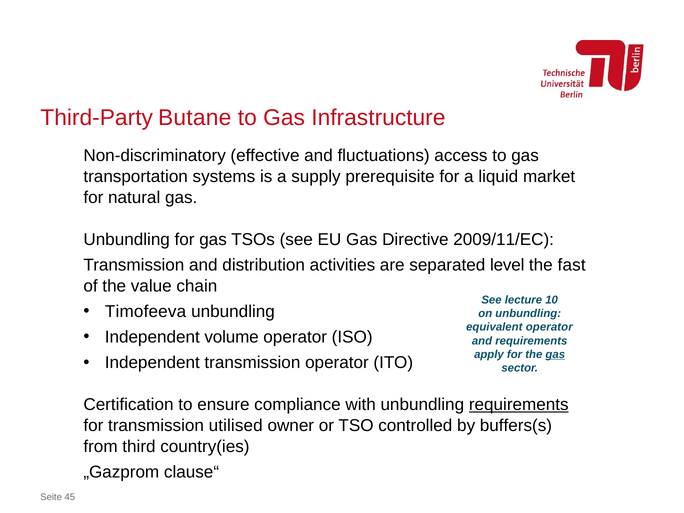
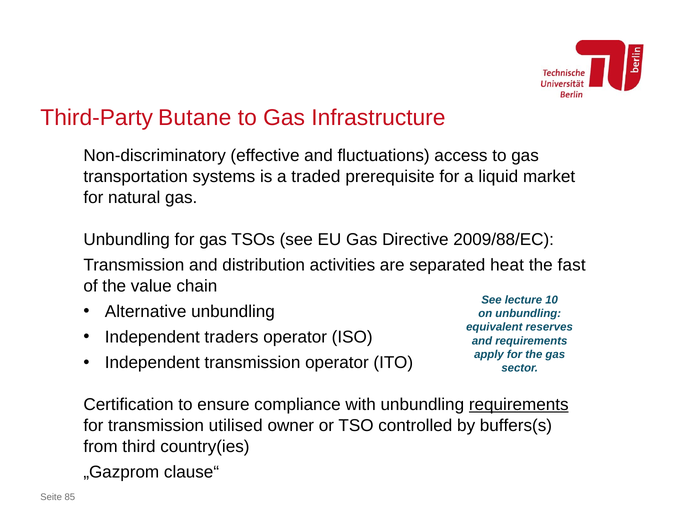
supply: supply -> traded (316, 177)
2009/11/EC: 2009/11/EC -> 2009/88/EC (504, 239)
level: level -> heat (507, 265)
Timofeeva: Timofeeva -> Alternative (146, 312)
equivalent operator: operator -> reserves (549, 327)
volume: volume -> traders (231, 337)
gas underline: present -> none (555, 355)
45: 45 -> 85 (70, 497)
